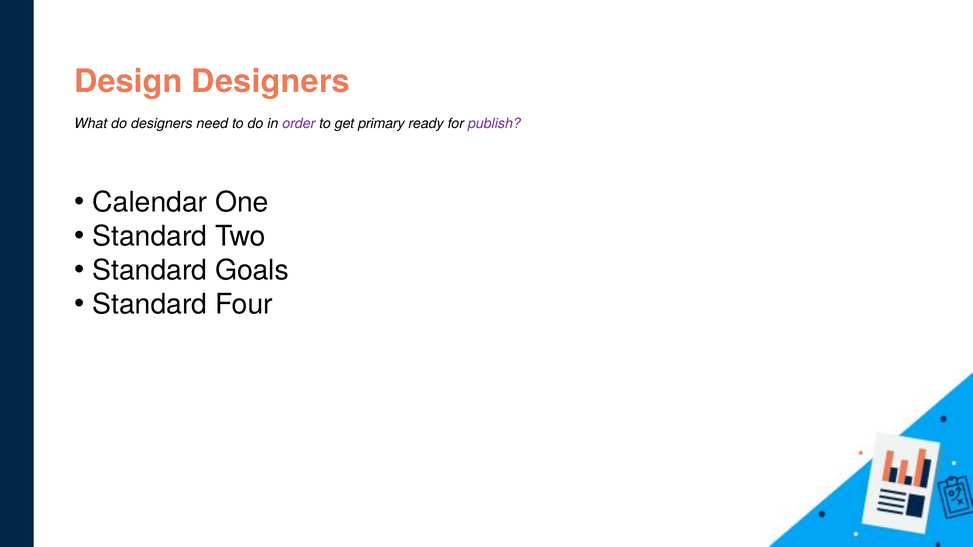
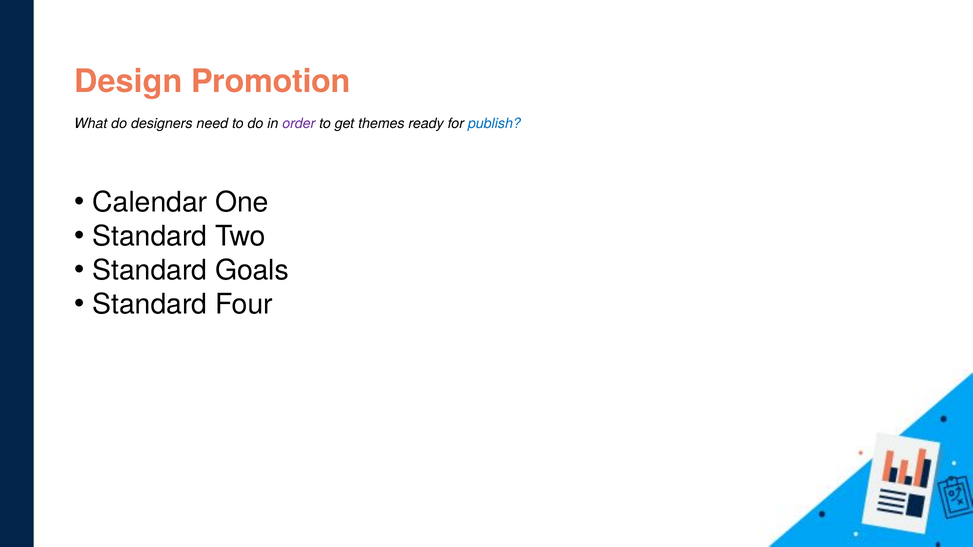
Design Designers: Designers -> Promotion (271, 82)
primary: primary -> themes (381, 124)
publish colour: purple -> blue (494, 124)
